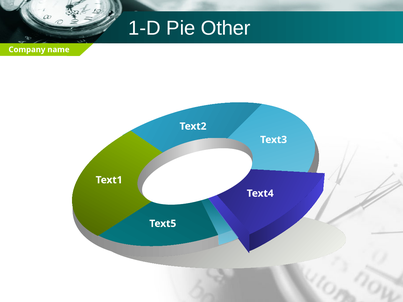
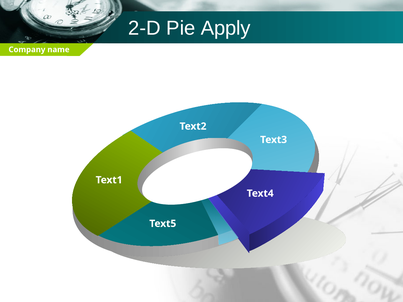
1-D: 1-D -> 2-D (145, 28)
Other: Other -> Apply (226, 28)
